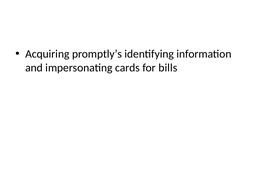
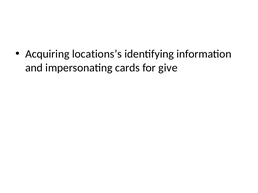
promptly’s: promptly’s -> locations’s (97, 54)
bills: bills -> give (168, 68)
